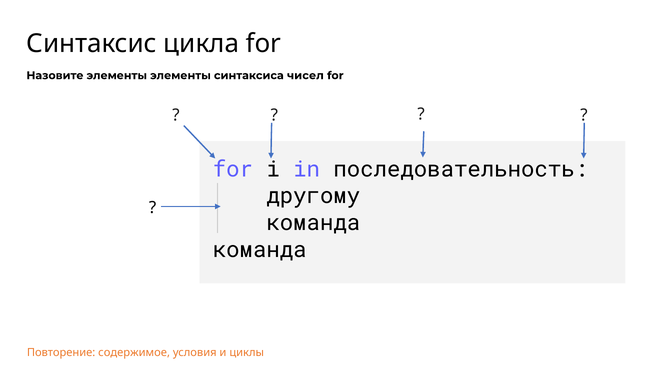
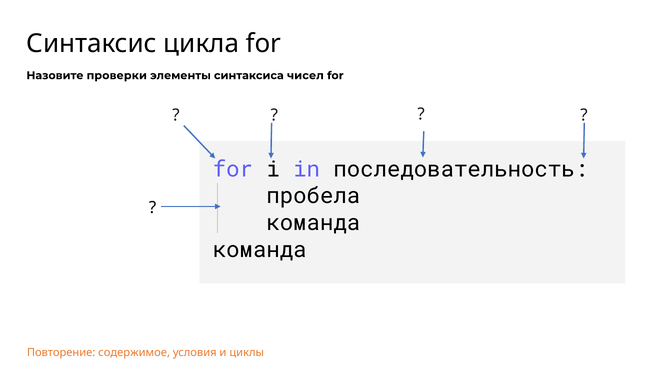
Назовите элементы: элементы -> проверки (117, 75)
другому: другому -> пробела (313, 196)
